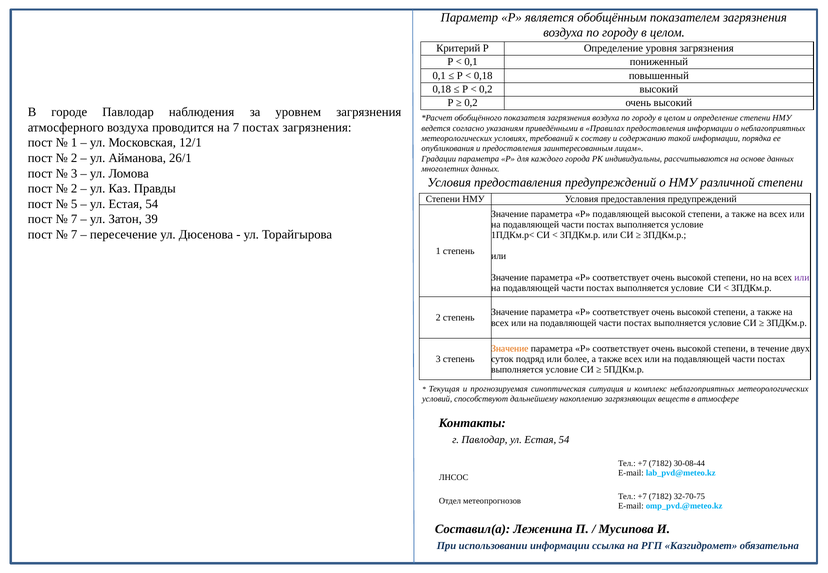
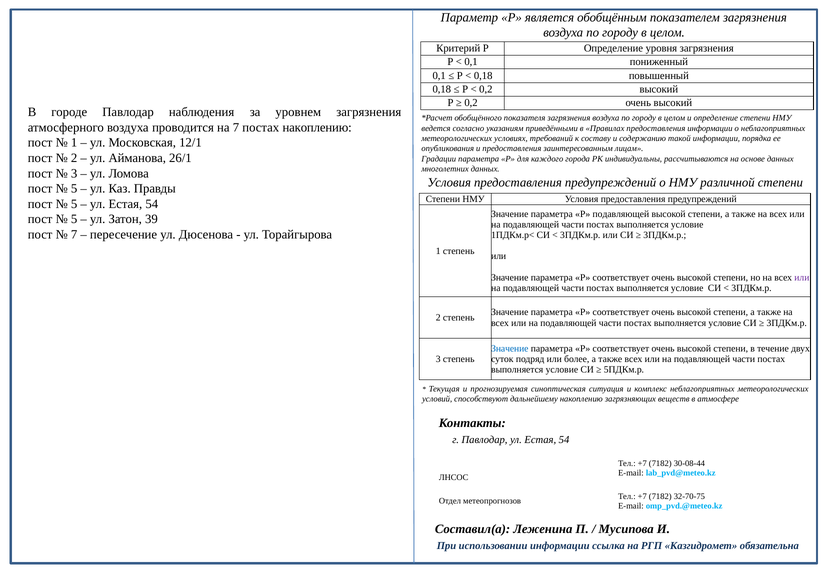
постах загрязнения: загрязнения -> накоплению (317, 128)
2: 2 -> 5 (74, 189)
7: 7 -> 5 (74, 219)
Значение colour: orange -> blue (510, 349)
